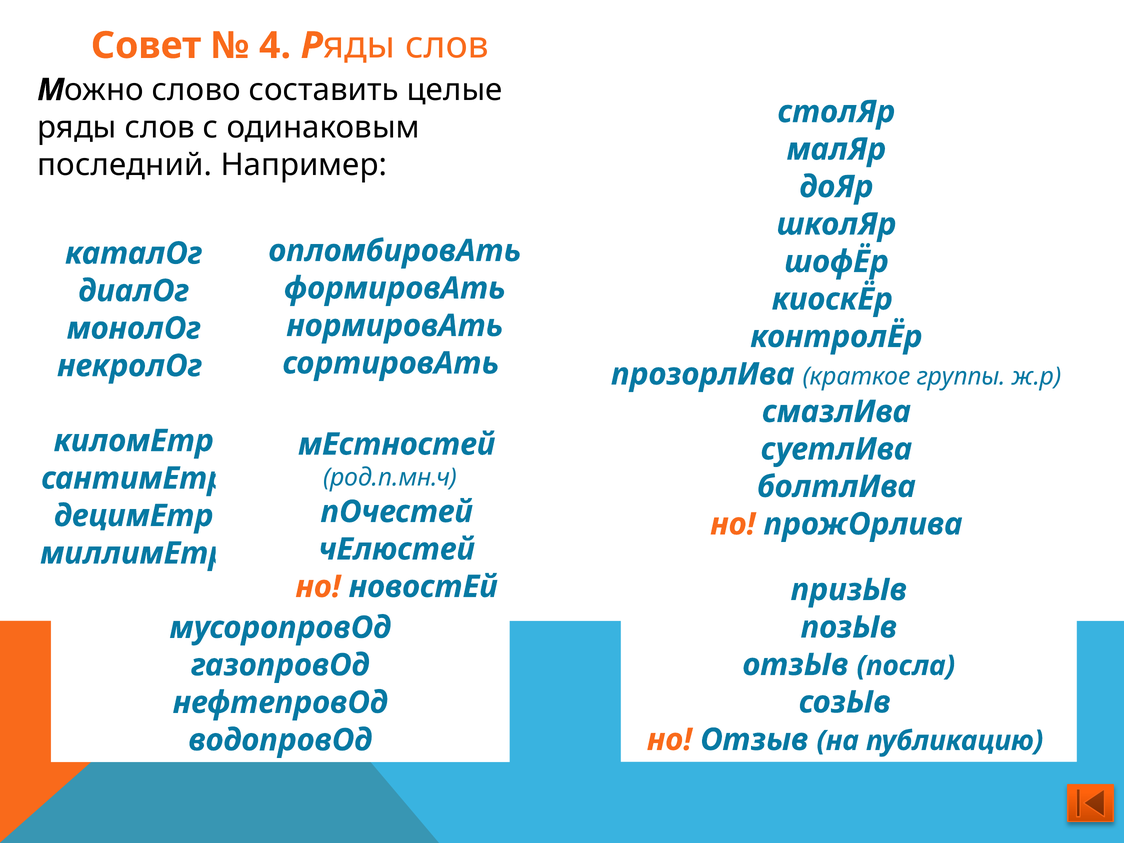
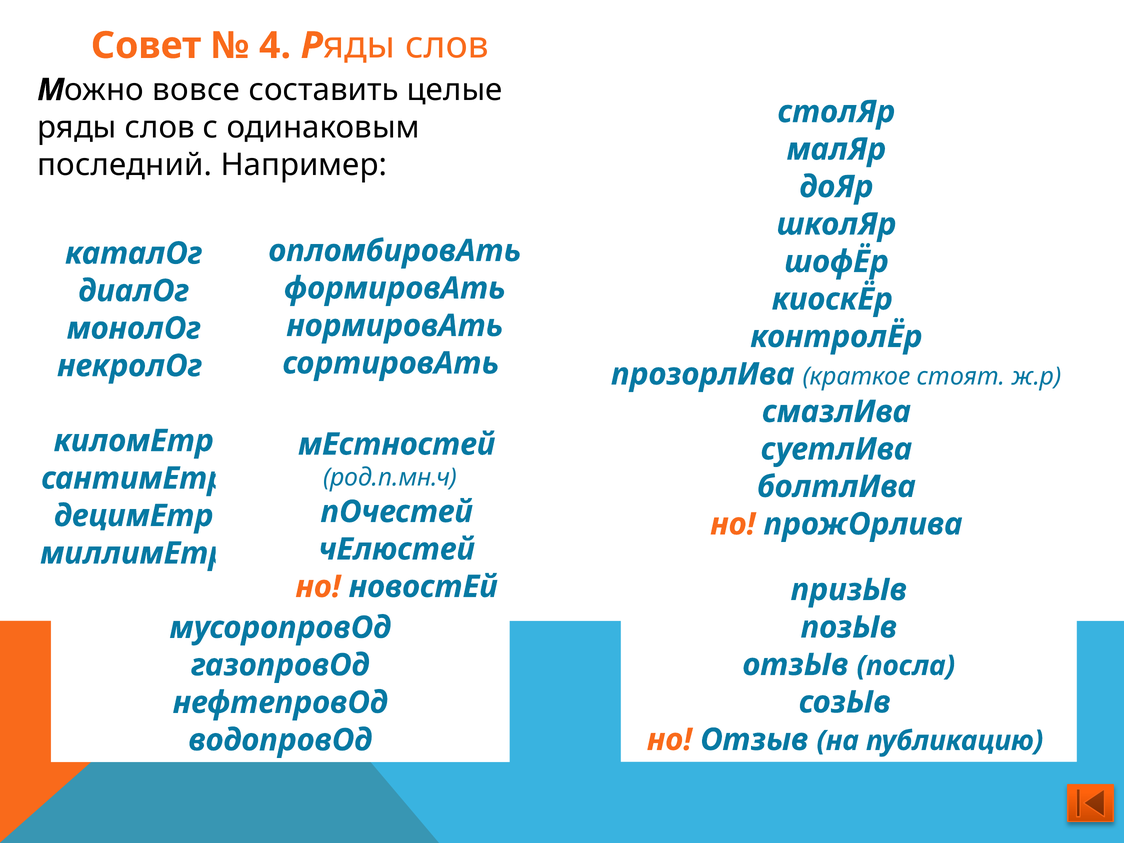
слово: слово -> вовсе (196, 90)
группы: группы -> стоят (961, 376)
